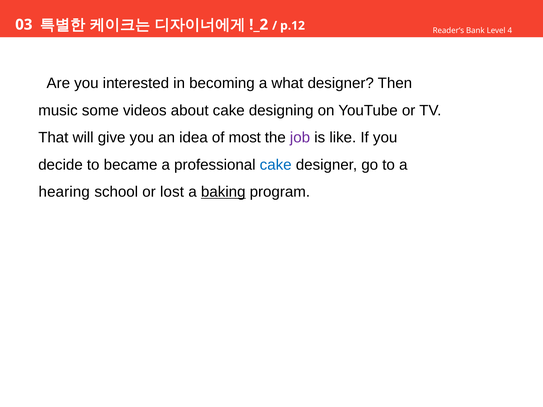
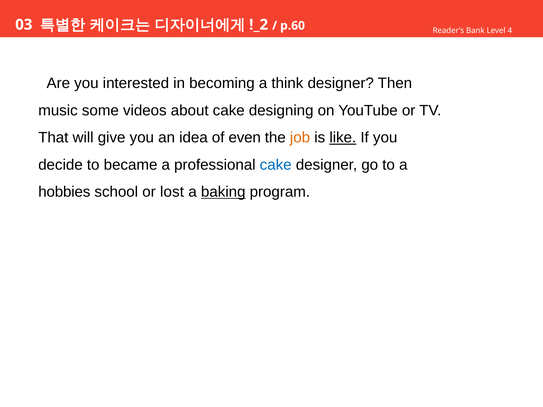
p.12: p.12 -> p.60 (293, 26)
what: what -> think (287, 83)
most: most -> even (245, 138)
job colour: purple -> orange (300, 138)
like underline: none -> present (343, 138)
hearing: hearing -> hobbies (64, 192)
